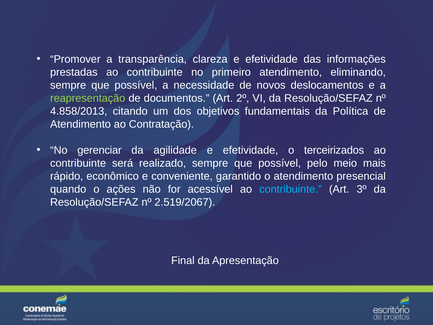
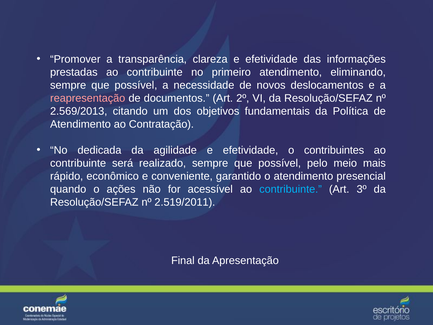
reapresentação colour: light green -> pink (88, 98)
4.858/2013: 4.858/2013 -> 2.569/2013 (79, 111)
gerenciar: gerenciar -> dedicada (99, 150)
terceirizados: terceirizados -> contribuintes (334, 150)
2.519/2067: 2.519/2067 -> 2.519/2011 (185, 202)
